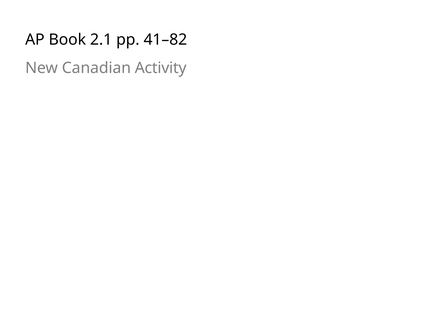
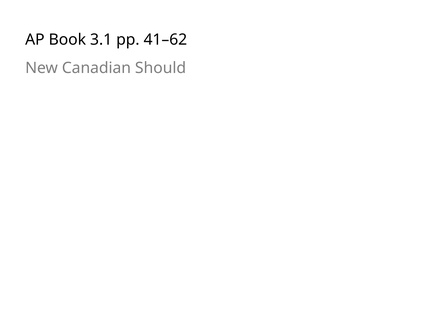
2.1: 2.1 -> 3.1 (101, 40)
41–82: 41–82 -> 41–62 (165, 40)
Activity: Activity -> Should (161, 68)
